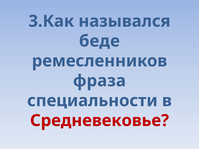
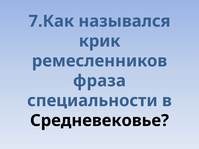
3.Как: 3.Как -> 7.Как (51, 21)
беде: беде -> крик (100, 41)
Средневековье colour: red -> black (100, 121)
